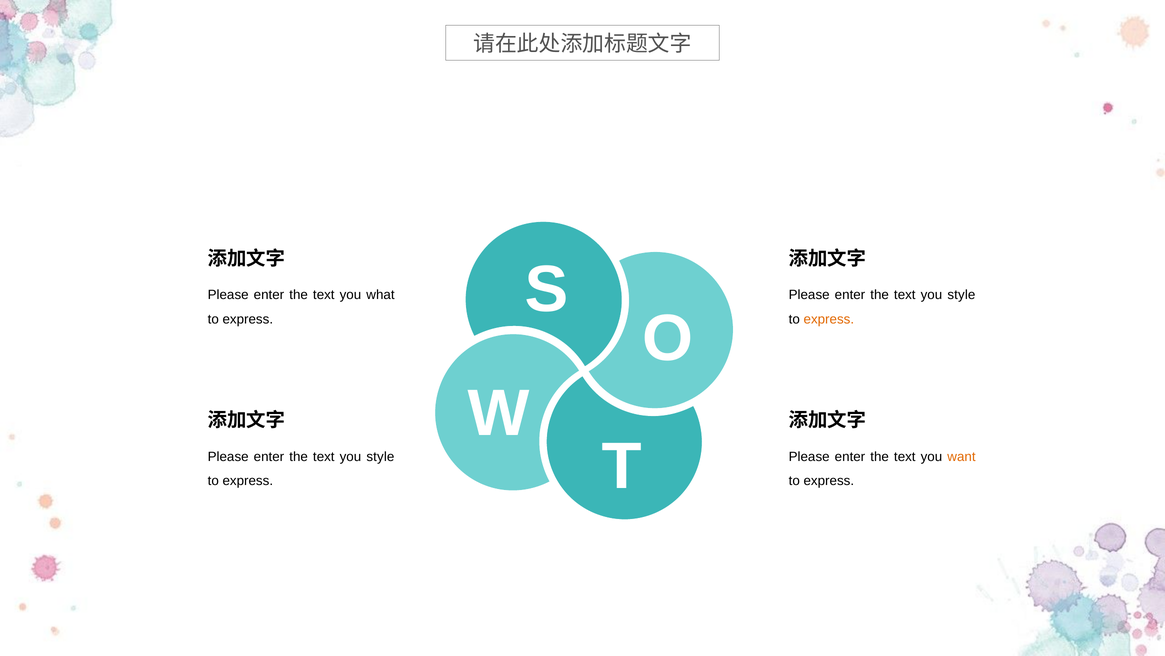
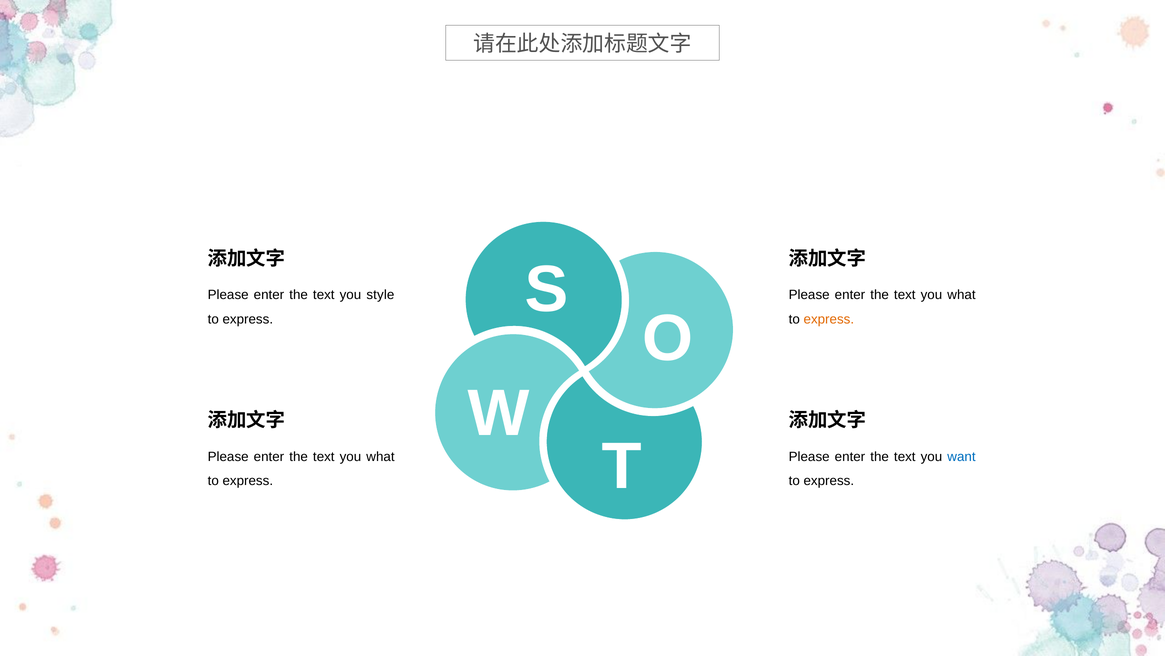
what: what -> style (380, 295)
style: style -> what (961, 295)
style: style -> what (380, 456)
want colour: orange -> blue (961, 456)
